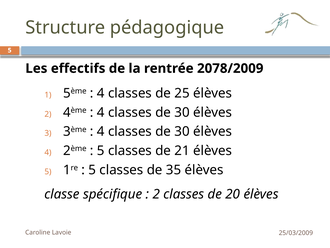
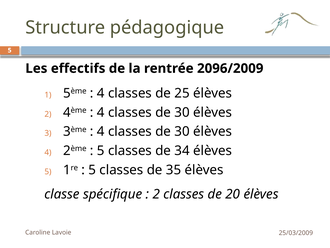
2078/2009: 2078/2009 -> 2096/2009 (230, 68)
21: 21 -> 34 (182, 150)
